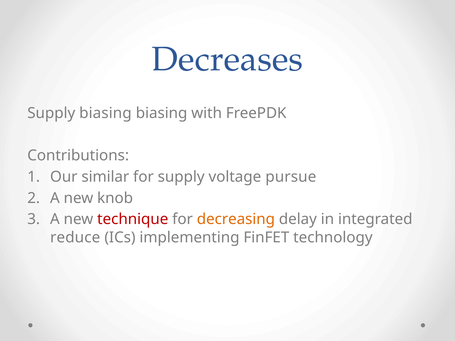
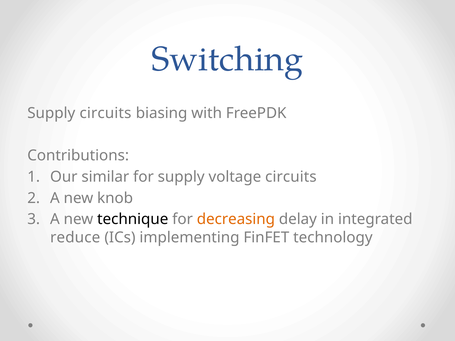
Decreases: Decreases -> Switching (227, 59)
Supply biasing: biasing -> circuits (105, 113)
voltage pursue: pursue -> circuits (291, 177)
technique colour: red -> black (133, 219)
